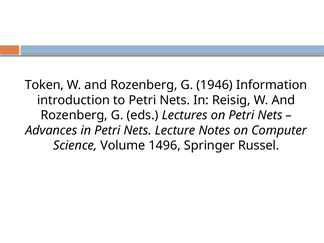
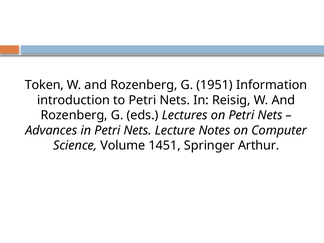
1946: 1946 -> 1951 (215, 85)
1496: 1496 -> 1451 (165, 146)
Russel: Russel -> Arthur (259, 146)
